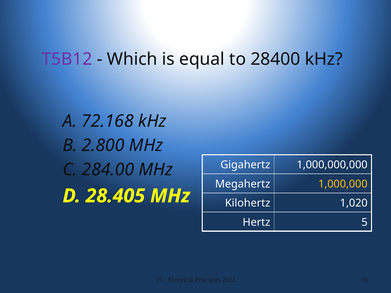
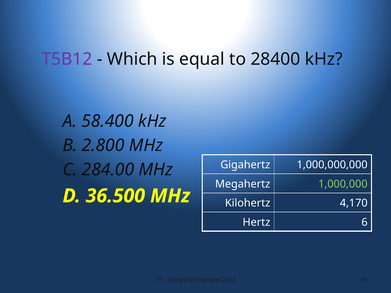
72.168: 72.168 -> 58.400 (107, 121)
1,000,000 colour: yellow -> light green (343, 184)
28.405: 28.405 -> 36.500 (115, 196)
1,020: 1,020 -> 4,170 (354, 203)
5: 5 -> 6 (365, 222)
